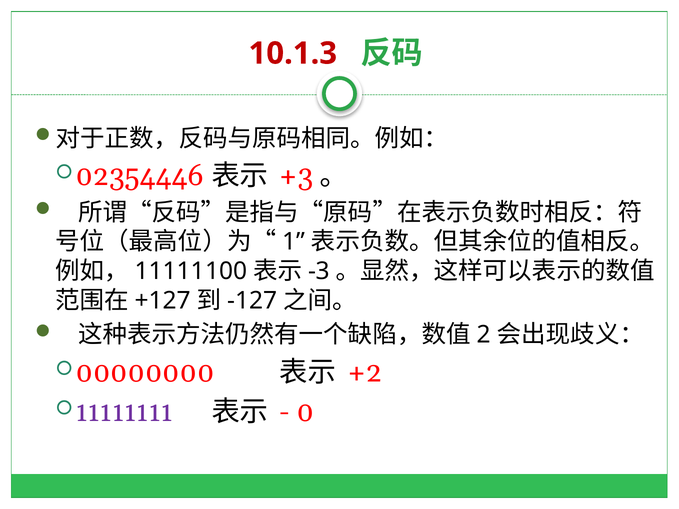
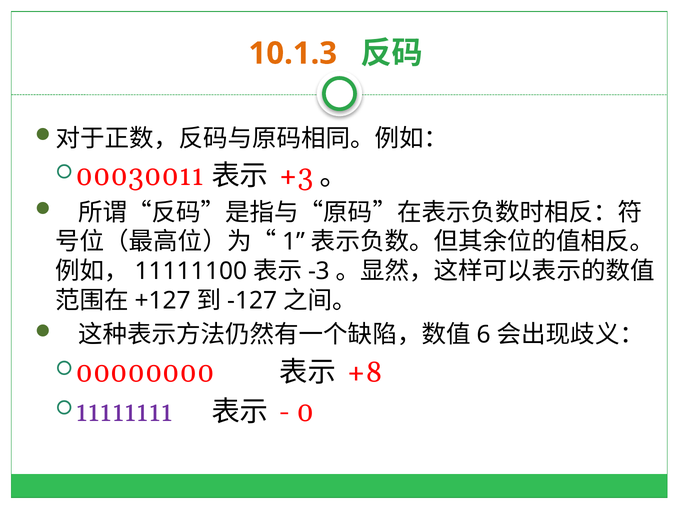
10.1.3 colour: red -> orange (293, 53)
02354446: 02354446 -> 00030011 (140, 176)
2: 2 -> 6 (484, 335)
+2: +2 -> +8 (365, 373)
